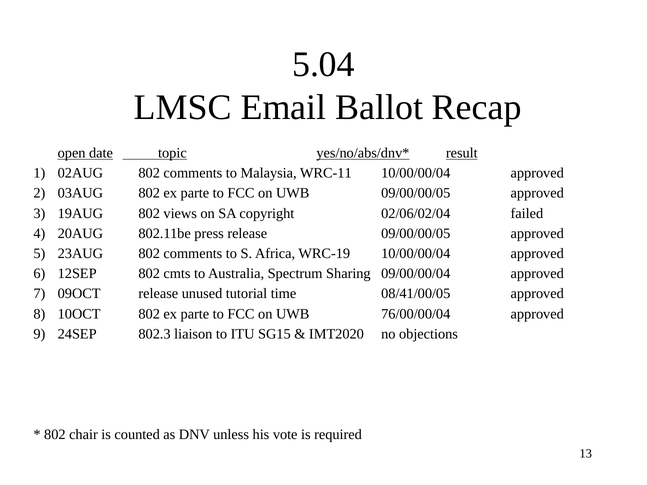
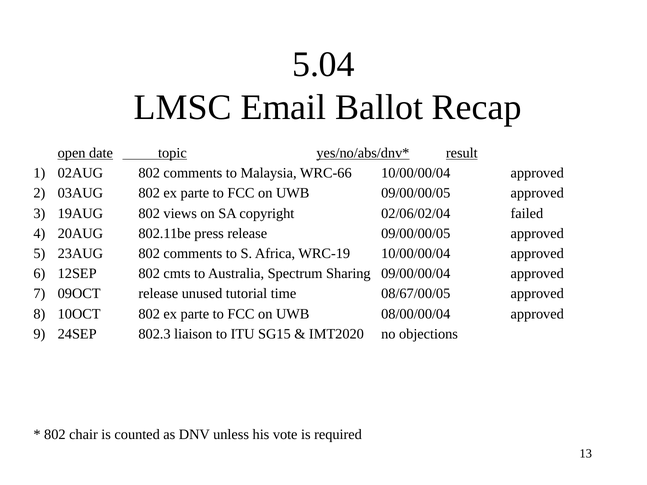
WRC-11: WRC-11 -> WRC-66 (326, 173)
08/41/00/05: 08/41/00/05 -> 08/67/00/05 (416, 294)
76/00/00/04: 76/00/00/04 -> 08/00/00/04 (416, 314)
